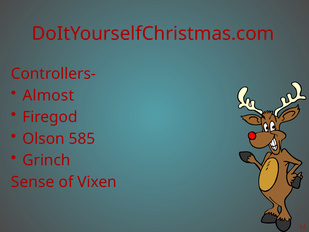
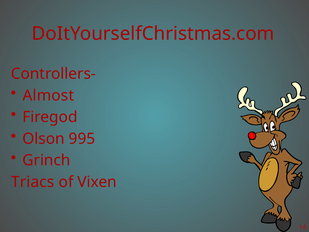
585: 585 -> 995 (82, 139)
Sense: Sense -> Triacs (33, 182)
